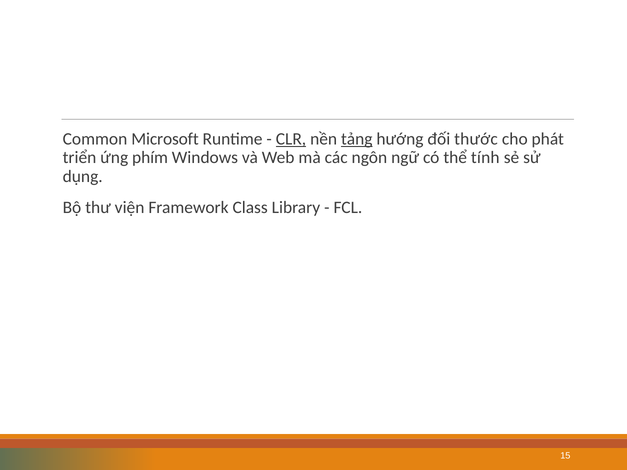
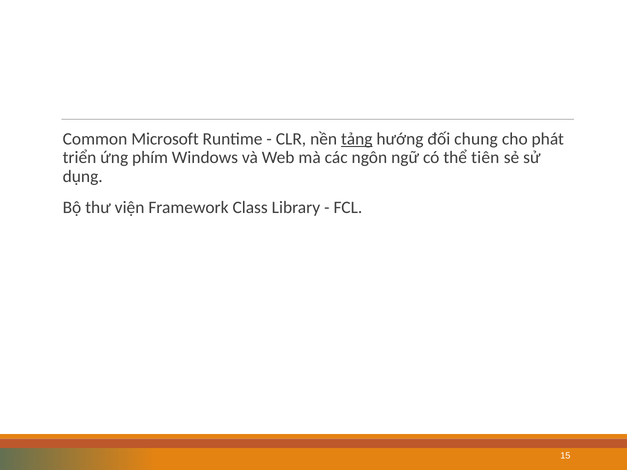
CLR underline: present -> none (291, 139)
thước: thước -> chung (476, 139)
tính: tính -> tiên (485, 158)
